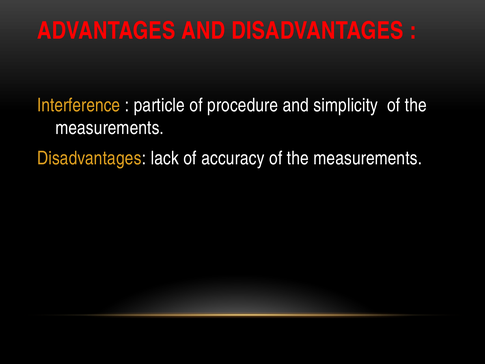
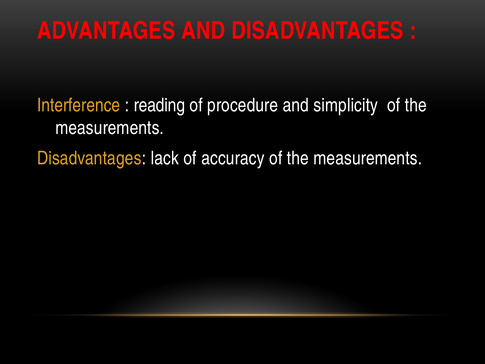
particle: particle -> reading (159, 105)
